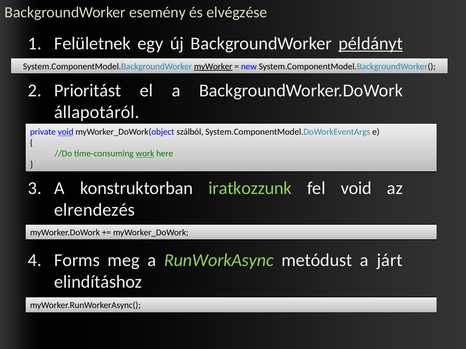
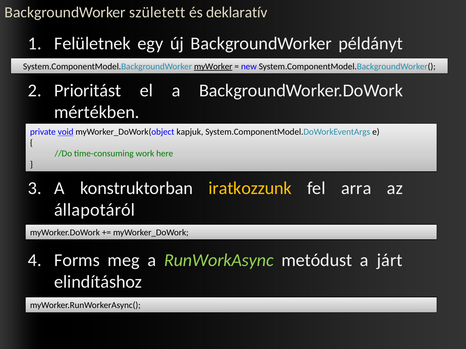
esemény: esemény -> született (157, 12)
elvégzése: elvégzése -> deklaratív (237, 12)
példányt underline: present -> none (371, 44)
állapotáról: állapotáról -> mértékben (97, 112)
szálból: szálból -> kapjuk (190, 132)
work underline: present -> none (145, 154)
iratkozzunk colour: light green -> yellow (250, 188)
fel void: void -> arra (356, 188)
elrendezés: elrendezés -> állapotáról (95, 210)
